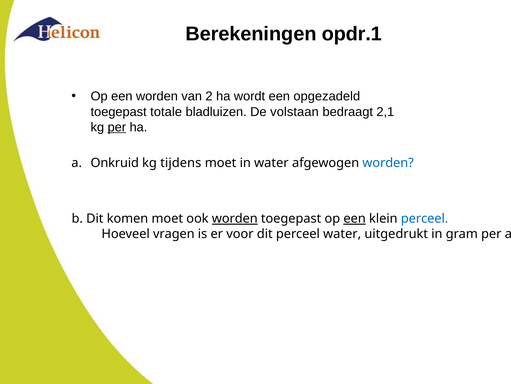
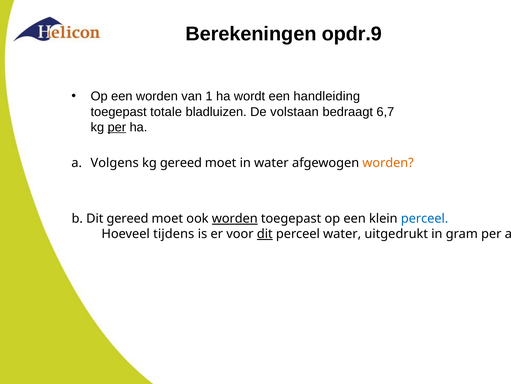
opdr.1: opdr.1 -> opdr.9 (352, 34)
2: 2 -> 1 (209, 96)
opgezadeld: opgezadeld -> handleiding (327, 96)
2,1: 2,1 -> 6,7 (385, 112)
Onkruid: Onkruid -> Volgens (115, 163)
kg tijdens: tijdens -> gereed (181, 163)
worden colour: blue -> orange (388, 163)
Dit komen: komen -> gereed (128, 218)
een underline: present -> none (355, 218)
vragen: vragen -> tijdens (174, 234)
dit underline: none -> present (265, 234)
